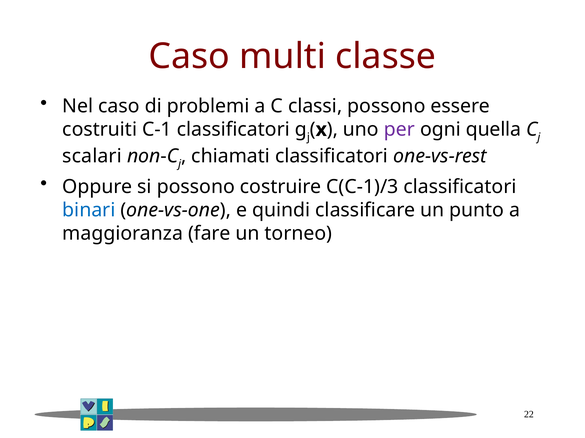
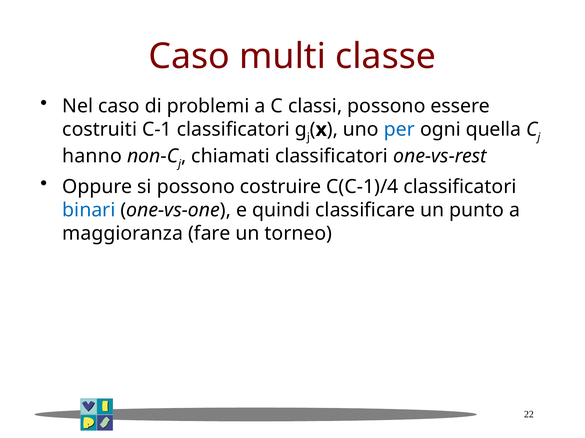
per colour: purple -> blue (399, 130)
scalari: scalari -> hanno (92, 156)
C(C-1)/3: C(C-1)/3 -> C(C-1)/4 (362, 187)
